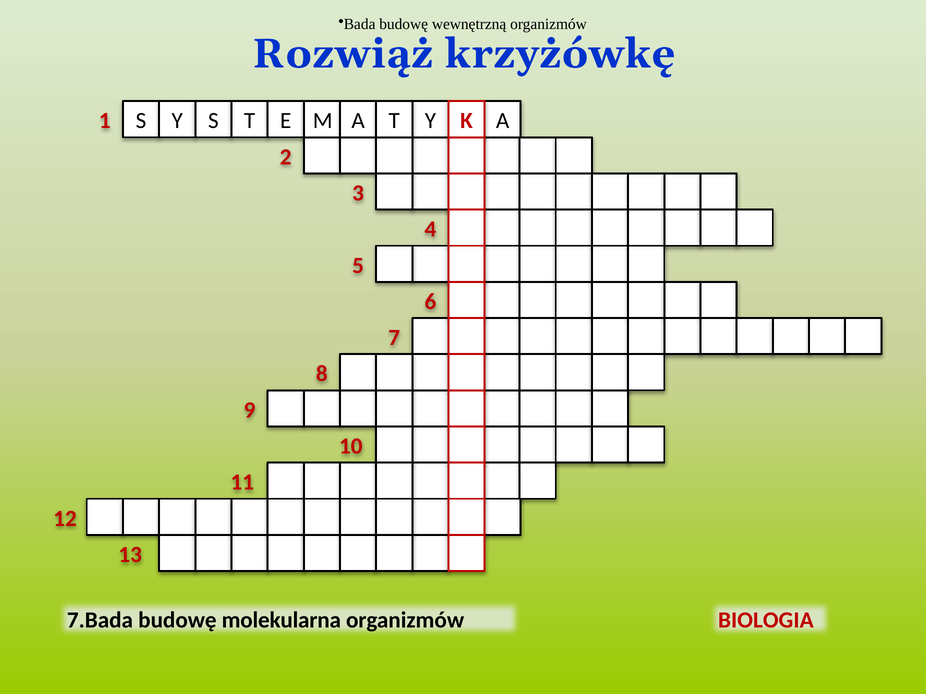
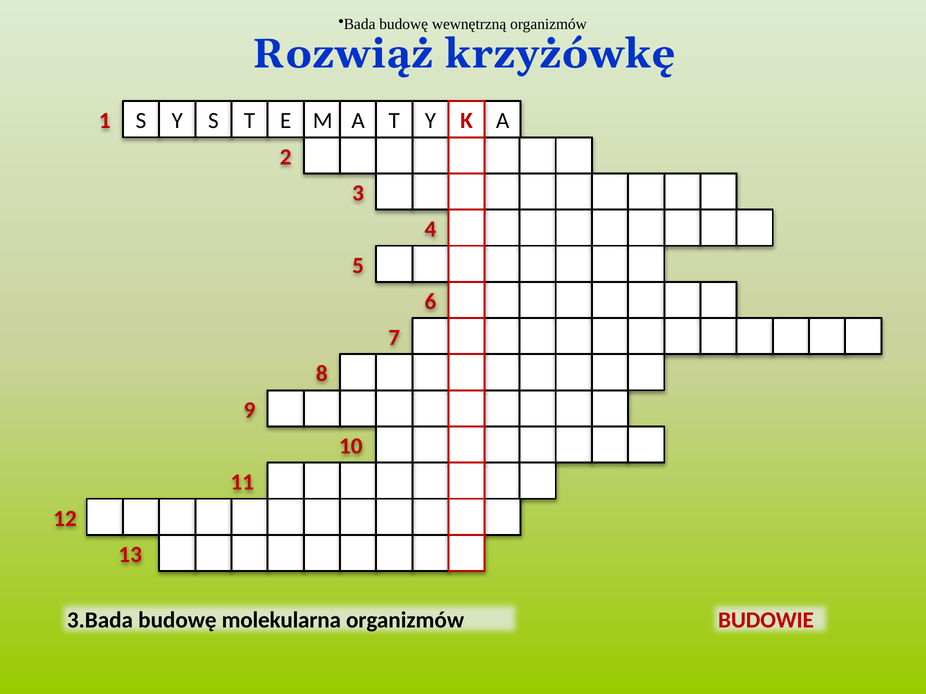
7.Bada: 7.Bada -> 3.Bada (100, 620)
BIOLOGIA: BIOLOGIA -> BUDOWIE (766, 620)
